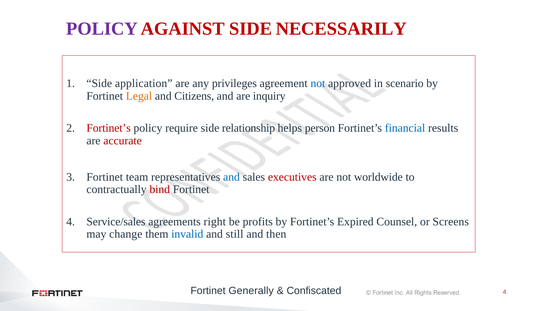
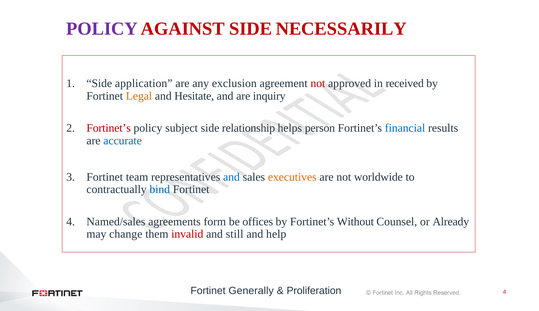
privileges: privileges -> exclusion (234, 83)
not colour: blue -> red (318, 83)
scenario: scenario -> received (405, 83)
Citizens: Citizens -> Hesitate (194, 96)
require: require -> subject (182, 128)
accurate colour: red -> blue (123, 141)
executives colour: red -> orange (292, 177)
bind colour: red -> blue (160, 189)
Service/sales: Service/sales -> Named/sales (116, 222)
right: right -> form (215, 222)
profits: profits -> offices (258, 222)
Expired: Expired -> Without (355, 222)
Screens: Screens -> Already (451, 222)
invalid colour: blue -> red (187, 234)
then: then -> help (276, 234)
Confiscated: Confiscated -> Proliferation (314, 291)
